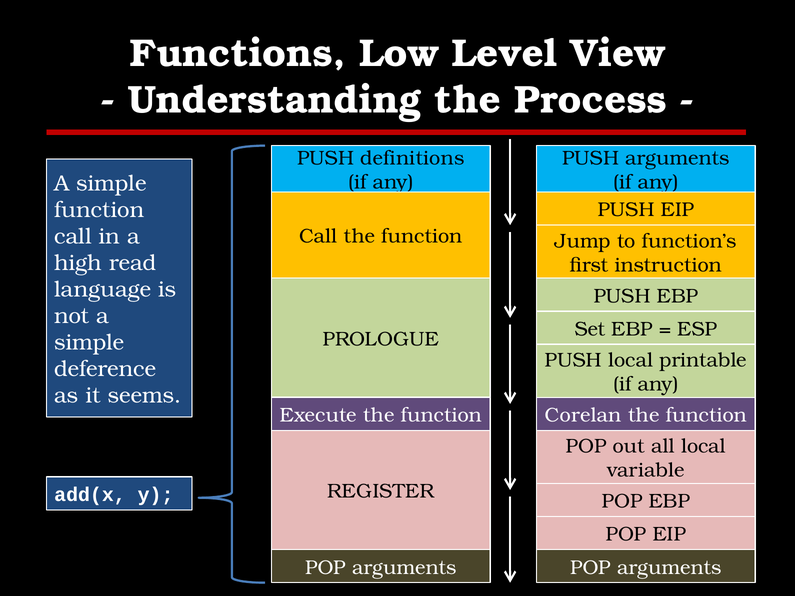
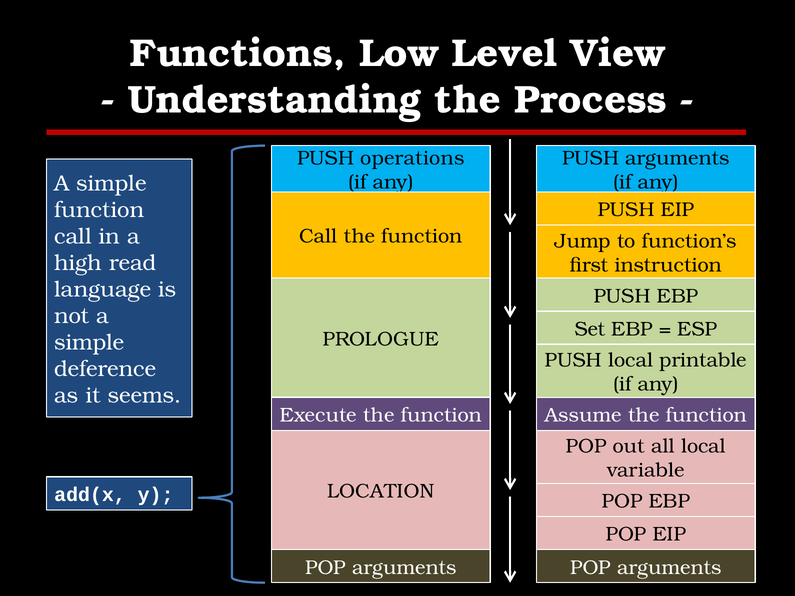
definitions: definitions -> operations (412, 158)
Corelan: Corelan -> Assume (583, 415)
REGISTER: REGISTER -> LOCATION (381, 492)
